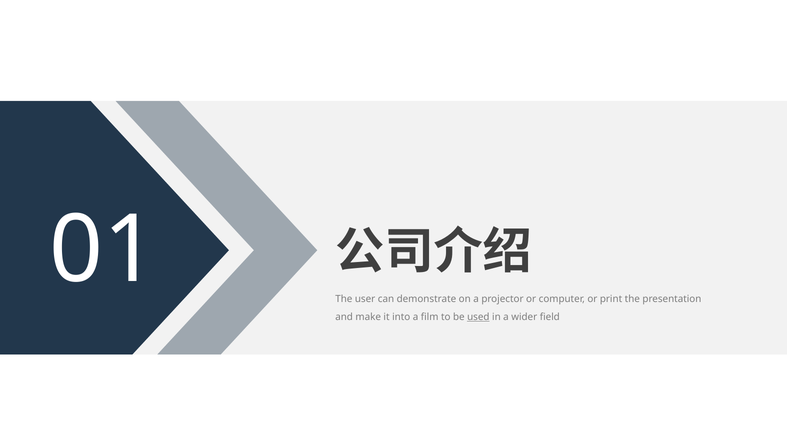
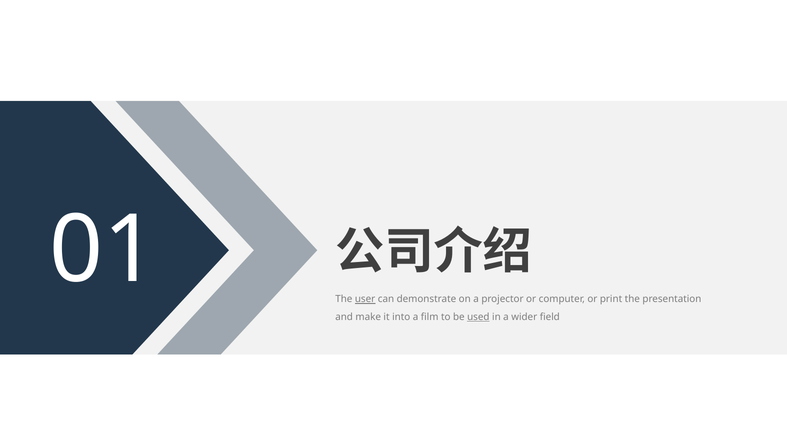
user underline: none -> present (365, 299)
